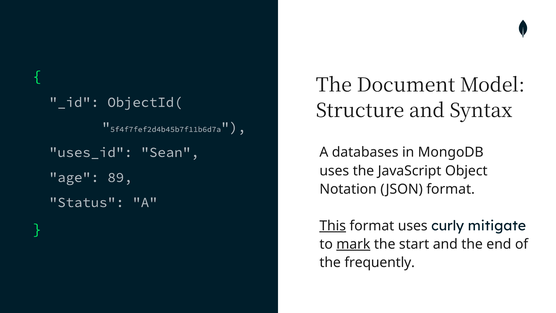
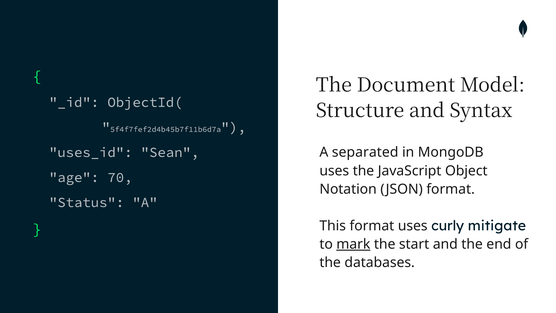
databases: databases -> separated (365, 152)
89: 89 -> 70 (120, 177)
This underline: present -> none (333, 226)
frequently: frequently -> databases (380, 262)
